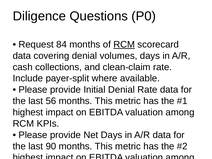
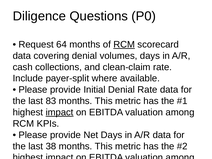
84: 84 -> 64 (62, 44)
56: 56 -> 83 (51, 101)
impact underline: none -> present (60, 112)
90: 90 -> 38 (51, 146)
